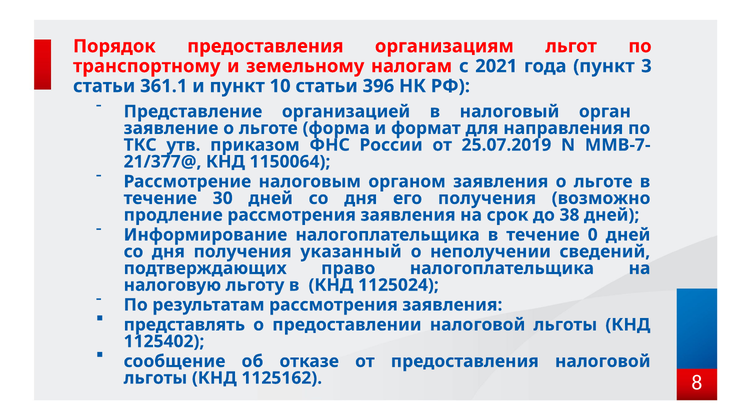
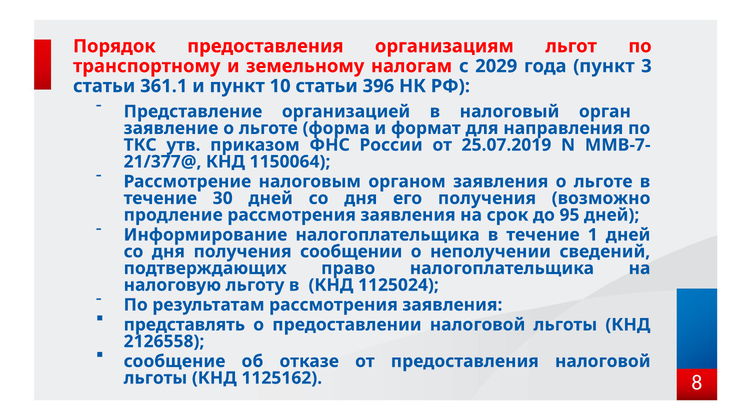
2021: 2021 -> 2029 (496, 66)
38: 38 -> 95 (569, 215)
0: 0 -> 1 (593, 235)
указанный: указанный -> сообщении (351, 252)
1125402: 1125402 -> 2126558 (164, 342)
